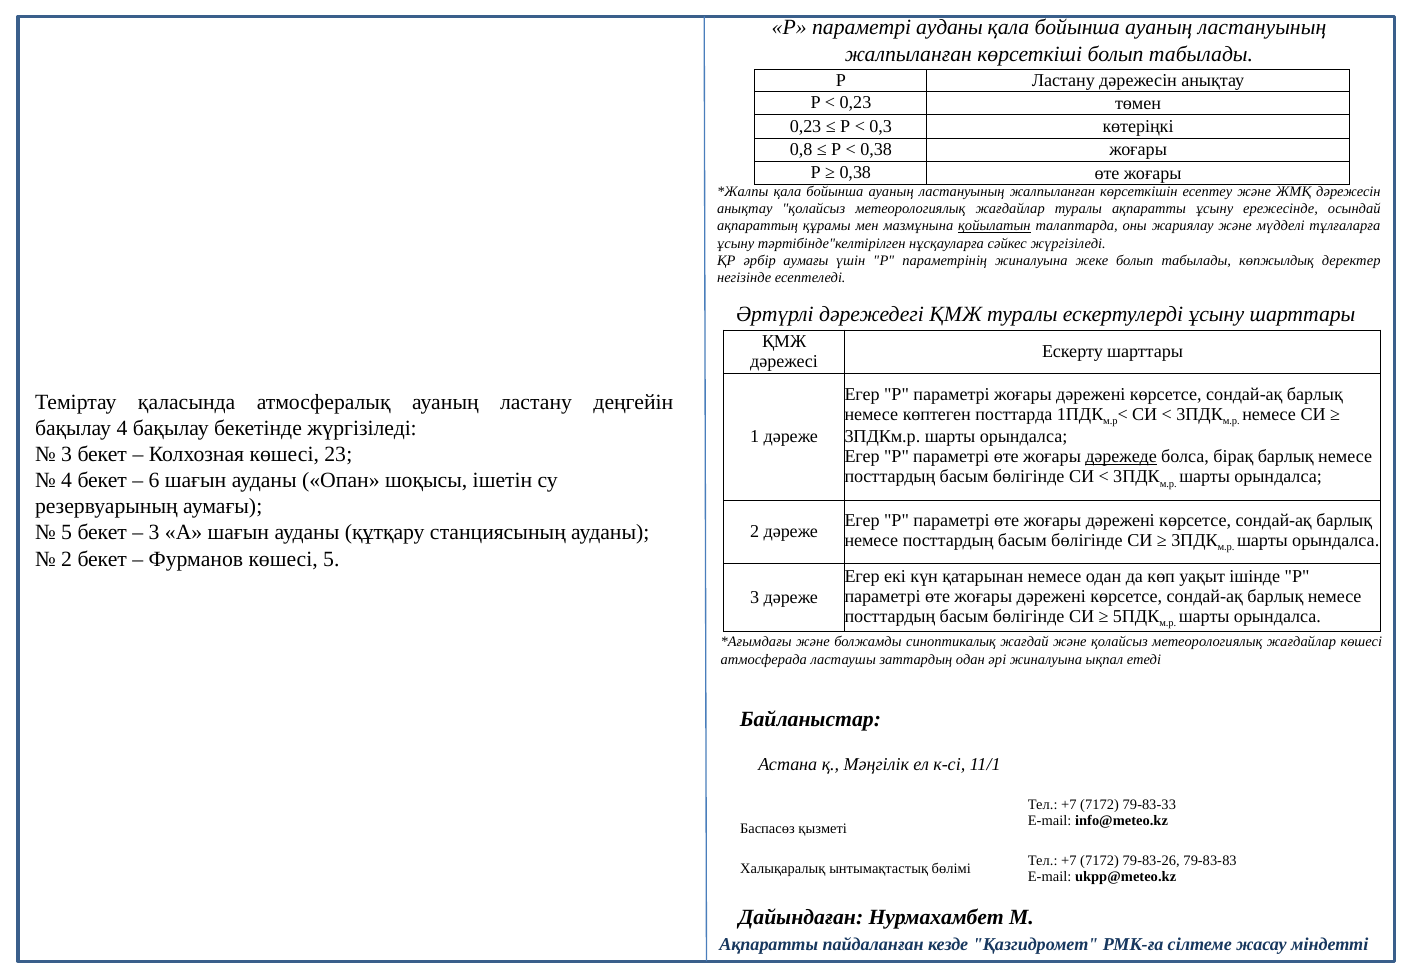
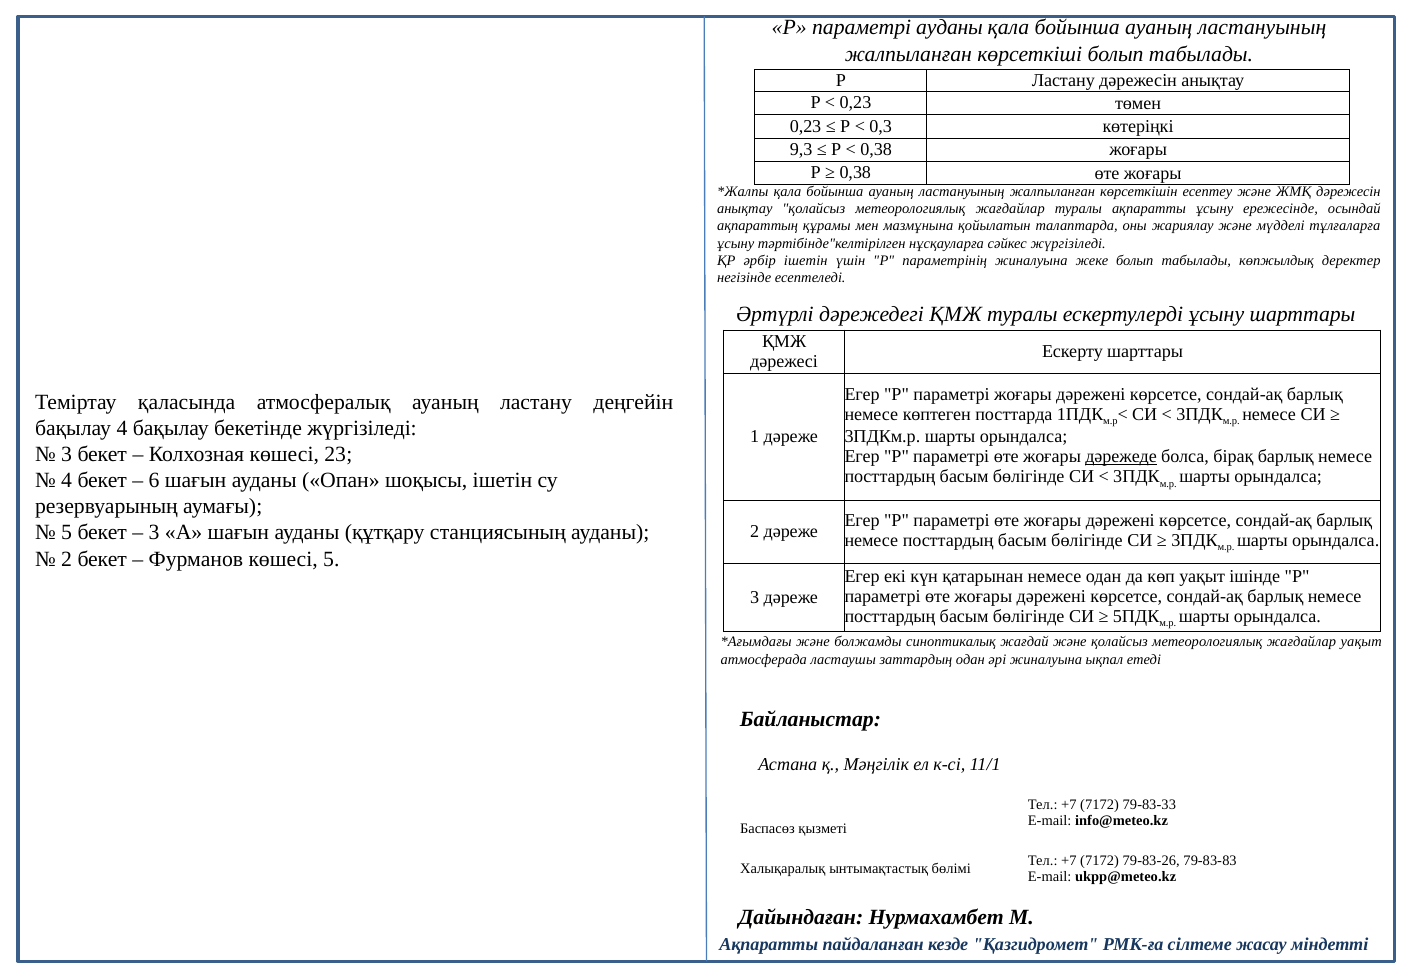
0,8: 0,8 -> 9,3 (801, 150)
қойылатын underline: present -> none (994, 226)
әрбір аумағы: аумағы -> ішетін (806, 261)
жағдайлар көшесі: көшесі -> уақыт (1361, 642)
